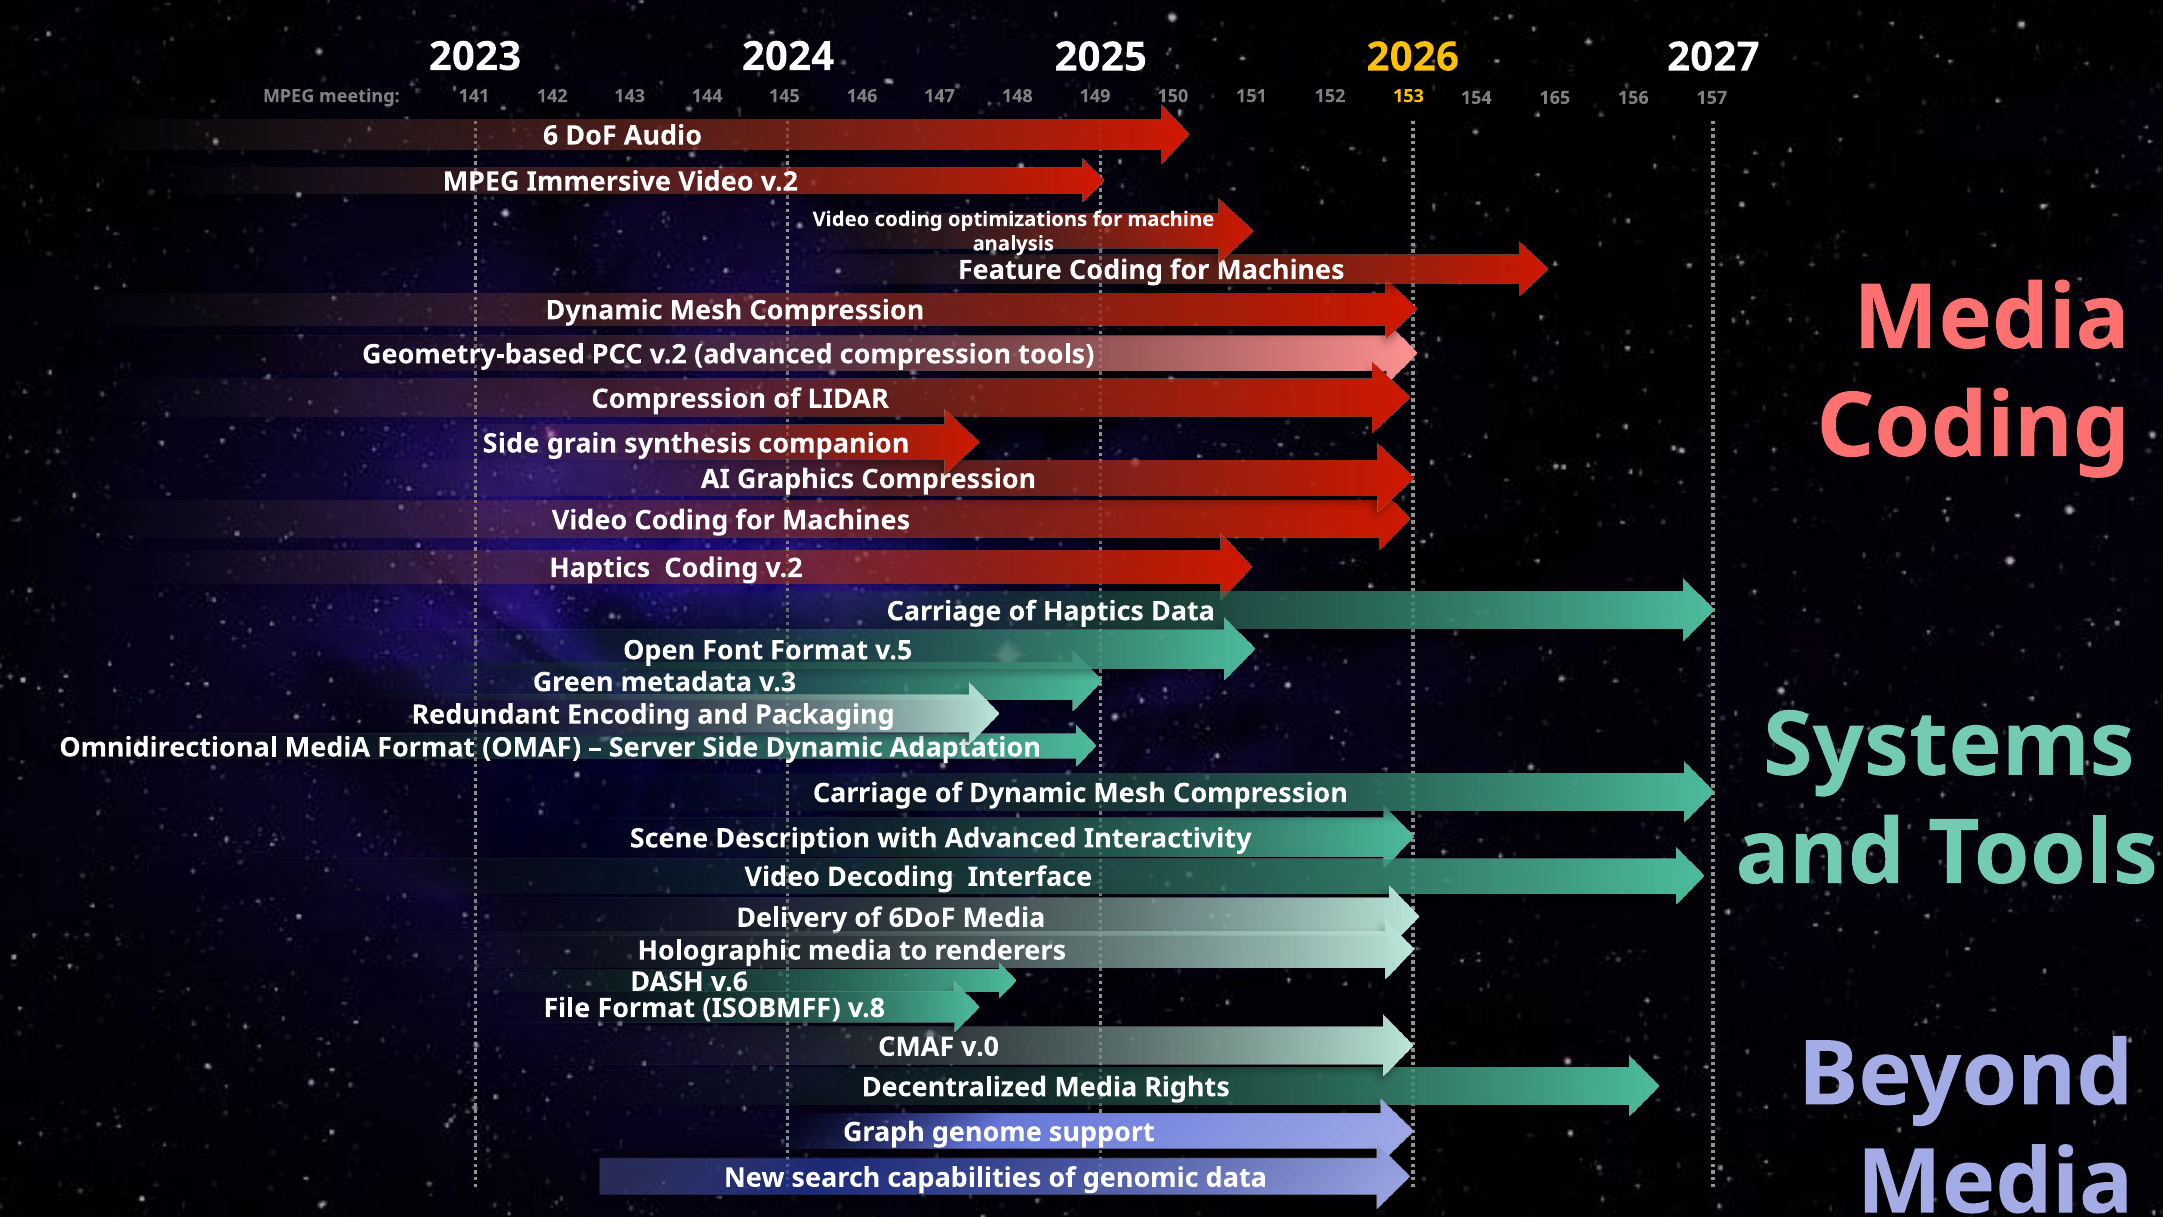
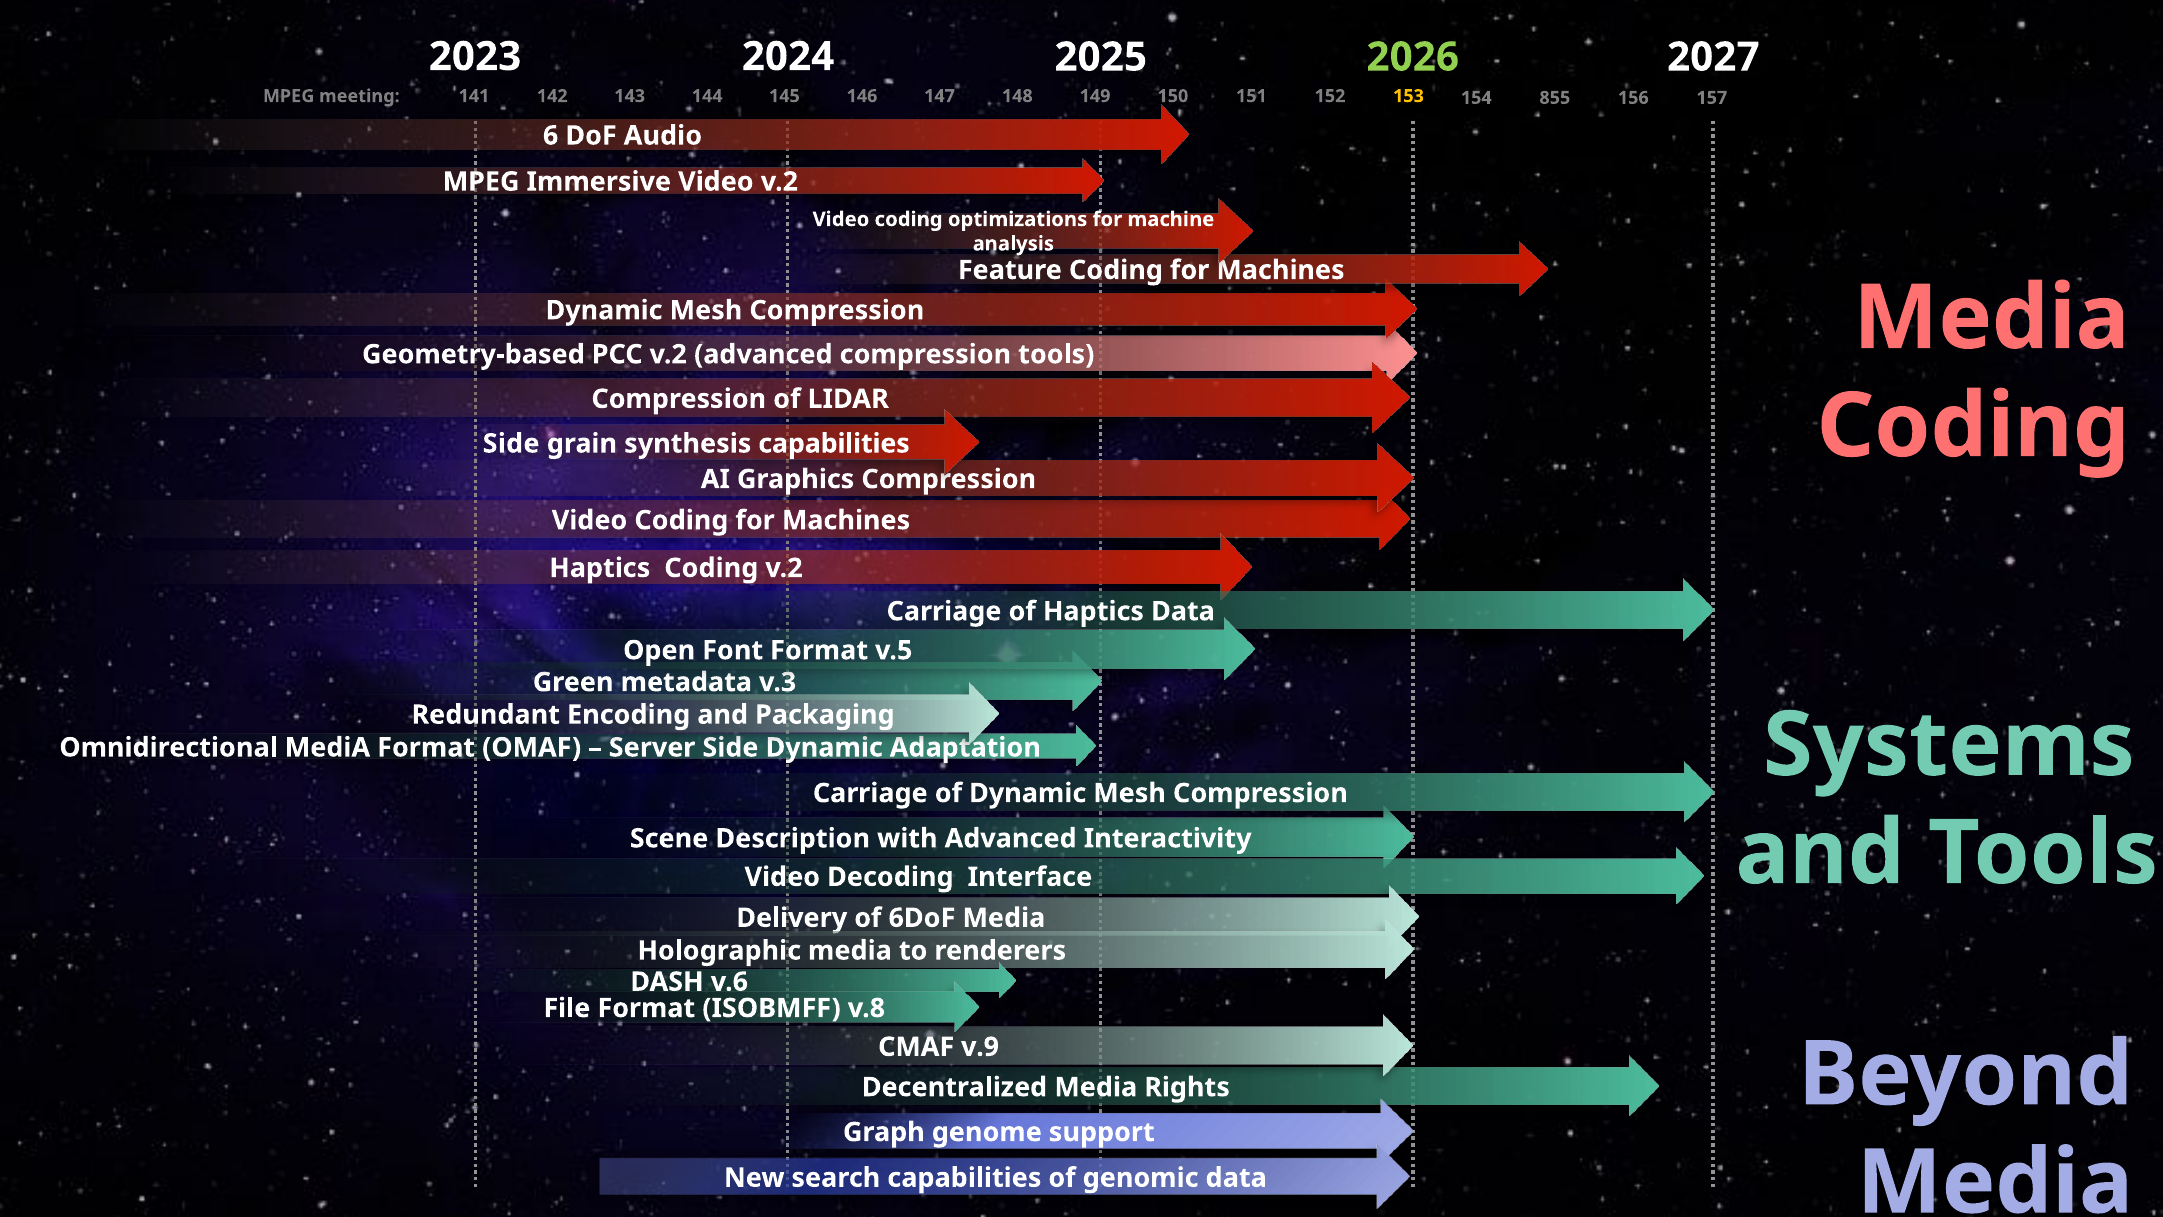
2026 colour: yellow -> light green (1413, 57)
165: 165 -> 855 (1555, 98)
synthesis companion: companion -> capabilities (834, 444)
v.0: v.0 -> v.9 (980, 1047)
